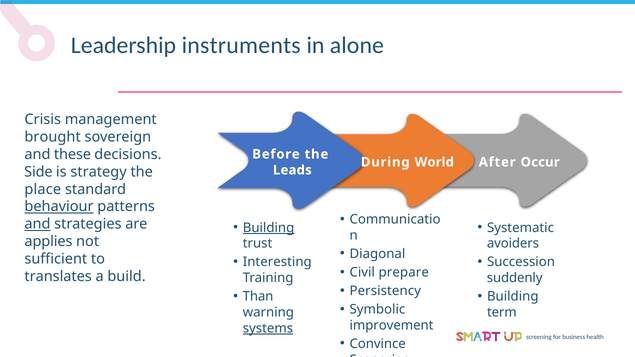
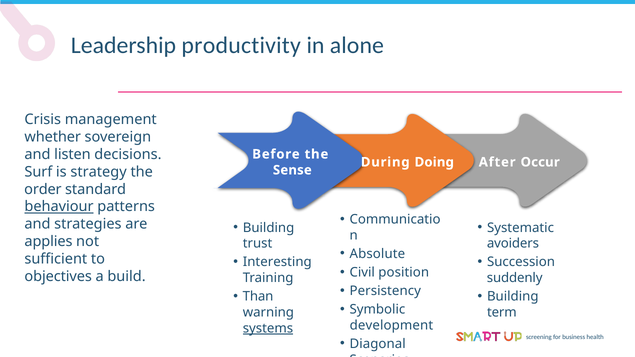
instruments: instruments -> productivity (241, 46)
brought: brought -> whether (53, 137)
these: these -> listen (72, 154)
World: World -> Doing (434, 162)
Side: Side -> Surf (38, 172)
Leads: Leads -> Sense (292, 170)
place: place -> order (43, 189)
and underline: present -> none (38, 224)
Building underline: present -> none (269, 228)
Diagonal: Diagonal -> Absolute (377, 254)
prepare: prepare -> position (404, 273)
translates: translates -> objectives (58, 277)
improvement: improvement -> development (391, 325)
Convince: Convince -> Diagonal (378, 344)
